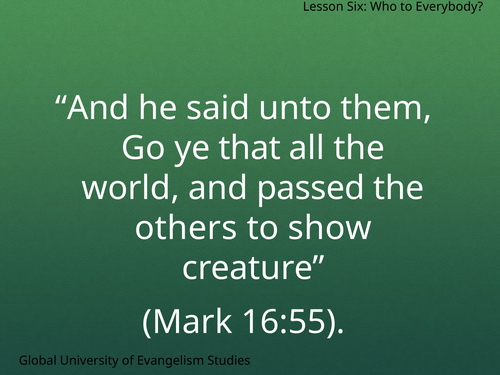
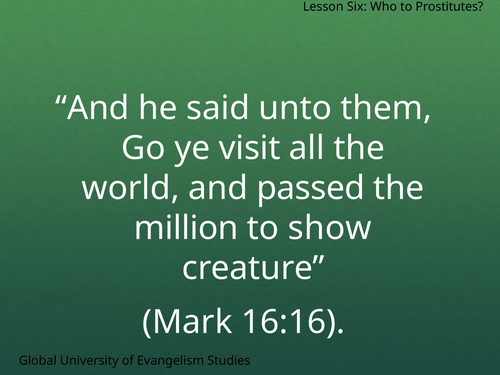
Everybody: Everybody -> Prostitutes (449, 7)
that: that -> visit (250, 148)
others: others -> million (186, 228)
16:55: 16:55 -> 16:16 (293, 322)
